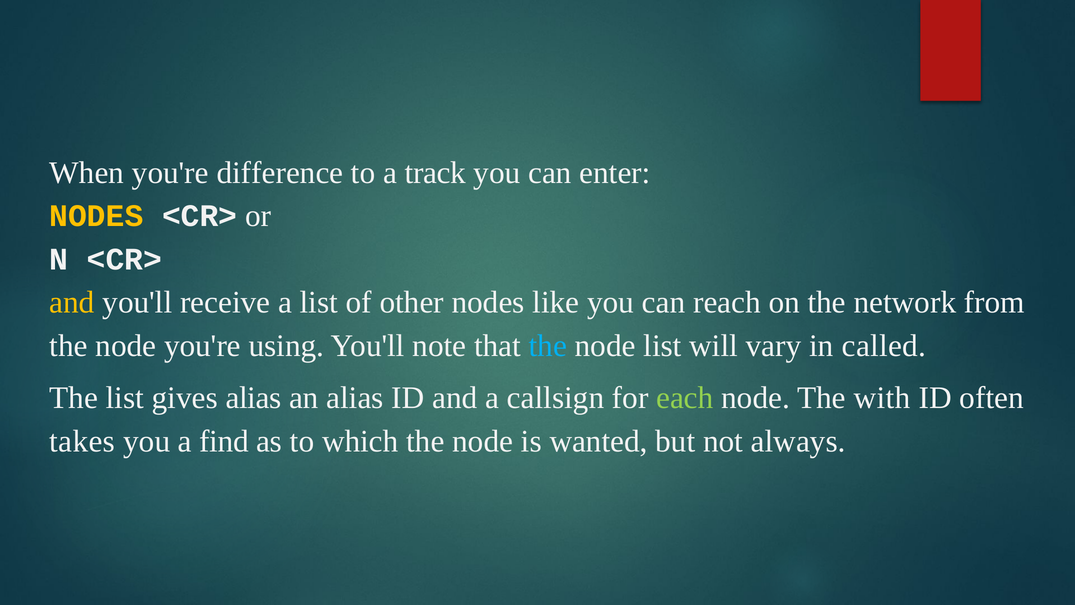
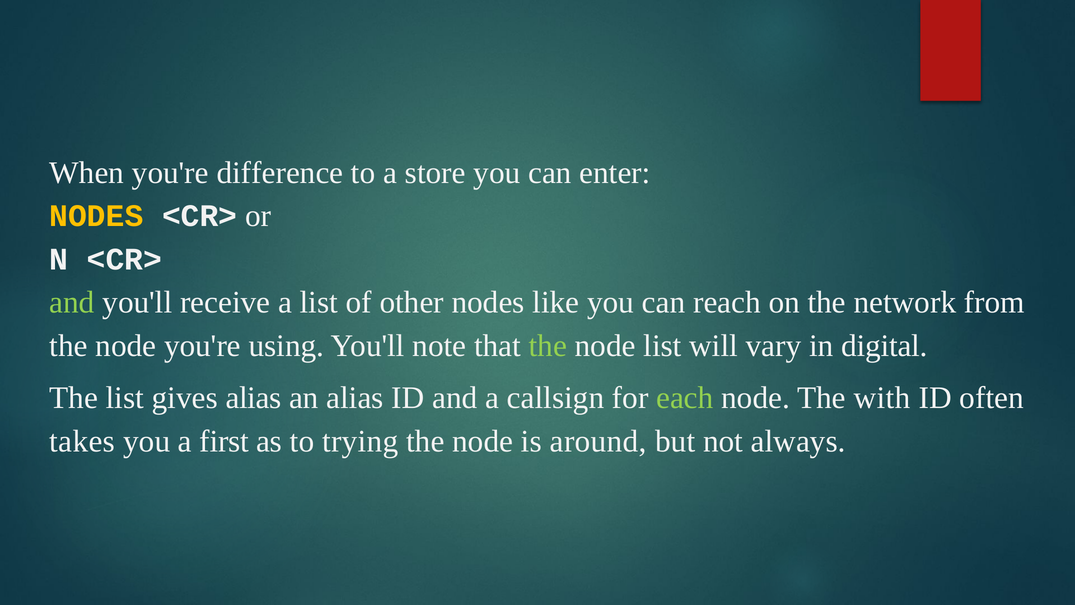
track: track -> store (435, 173)
and colour: yellow -> light green (72, 302)
the colour: light blue -> light green (548, 346)
called: called -> digital (884, 346)
find: find -> first (224, 441)
which: which -> trying (360, 441)
wanted: wanted -> around (598, 441)
